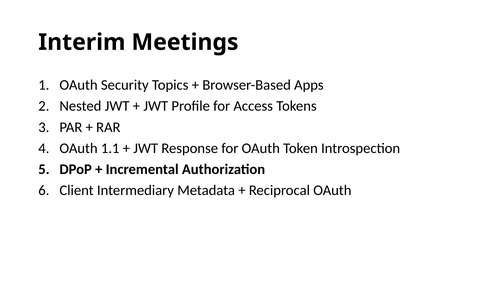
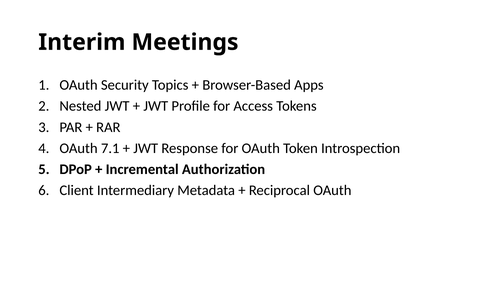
1.1: 1.1 -> 7.1 (110, 148)
